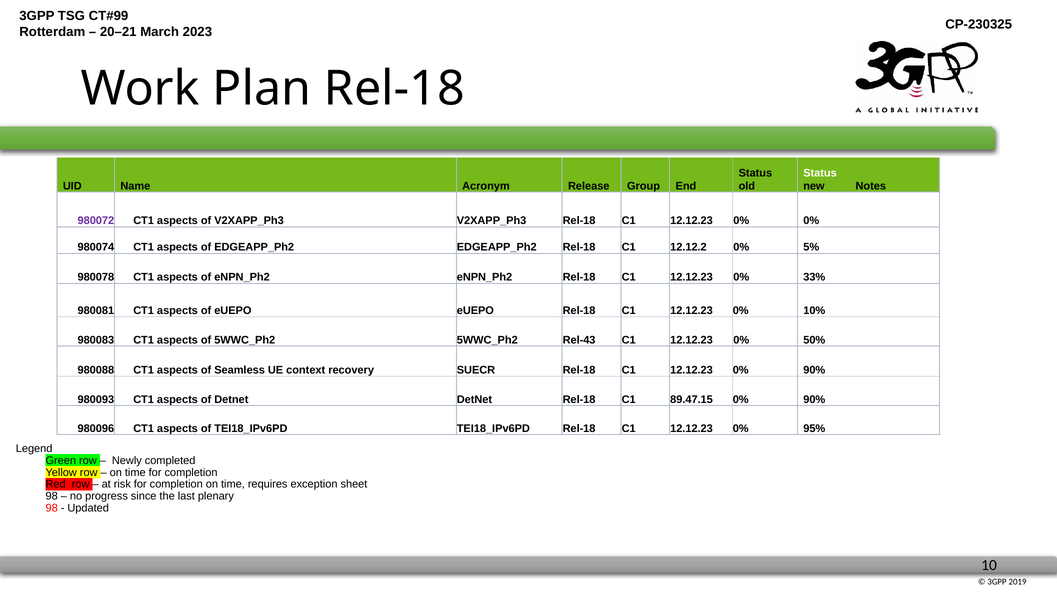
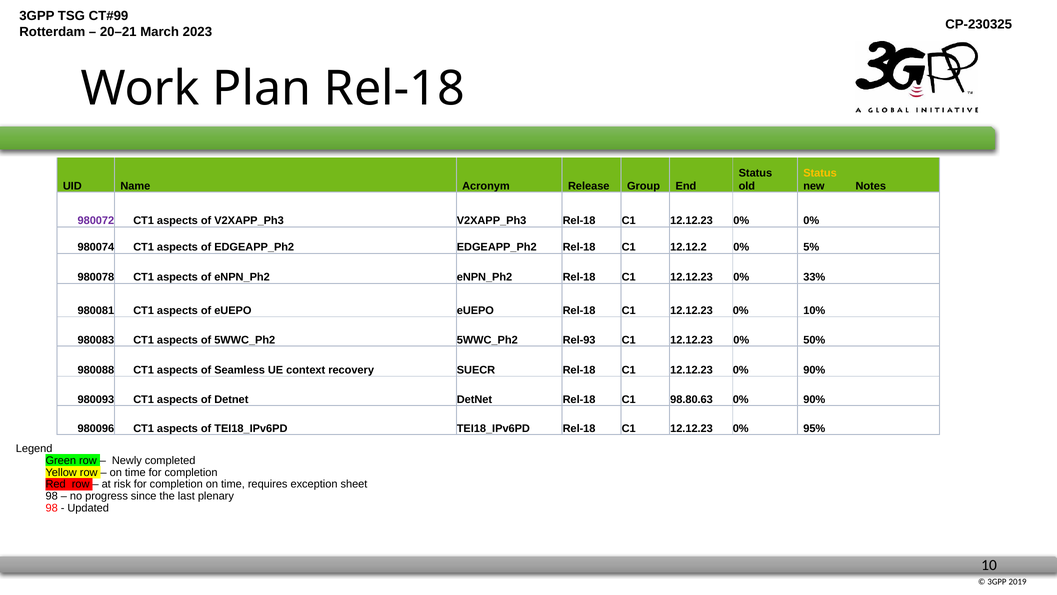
Status colour: white -> yellow (820, 173)
Rel-43: Rel-43 -> Rel-93 (579, 340)
89.47.15: 89.47.15 -> 98.80.63 (692, 399)
